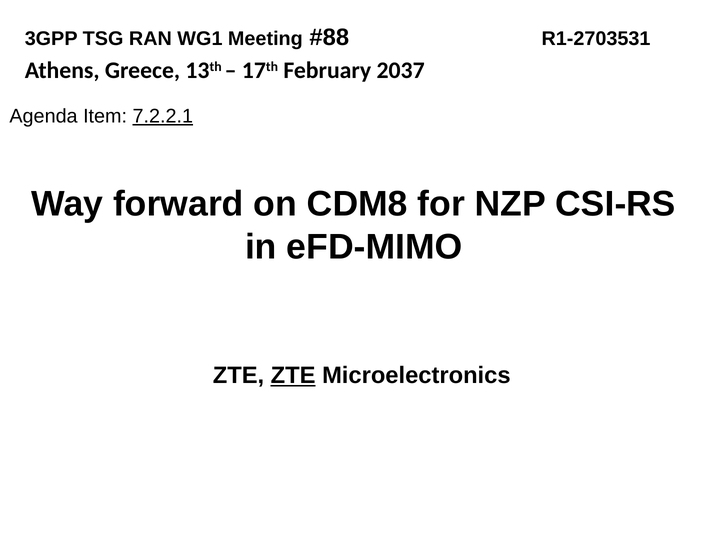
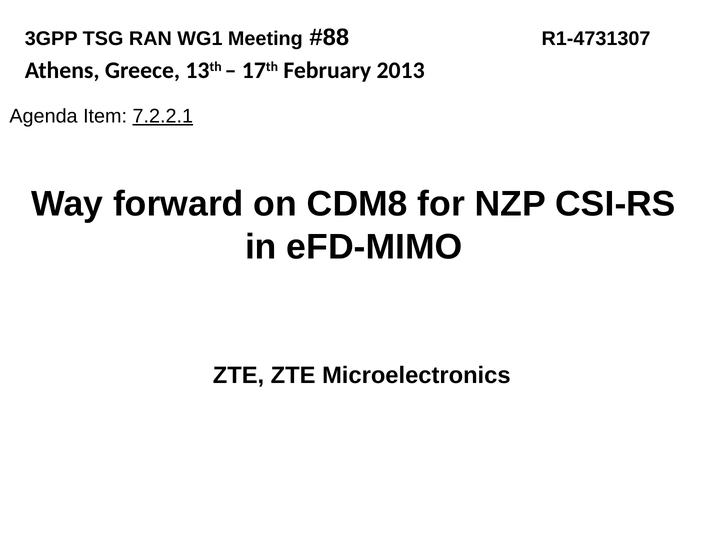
R1-2703531: R1-2703531 -> R1-4731307 (596, 38)
2037: 2037 -> 2013 (401, 70)
ZTE underline: present -> none (293, 375)
